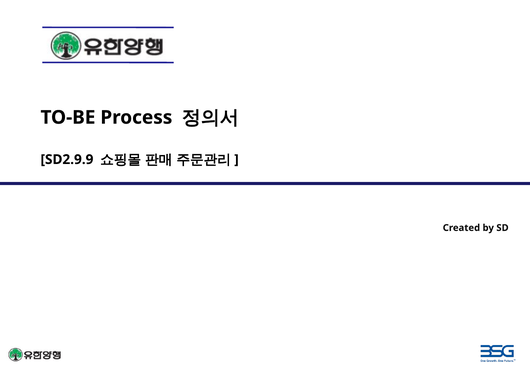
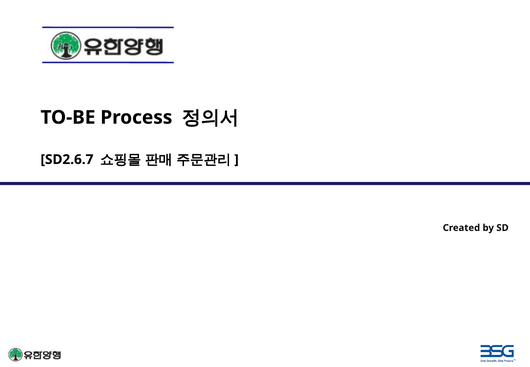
SD2.9.9: SD2.9.9 -> SD2.6.7 (67, 159)
